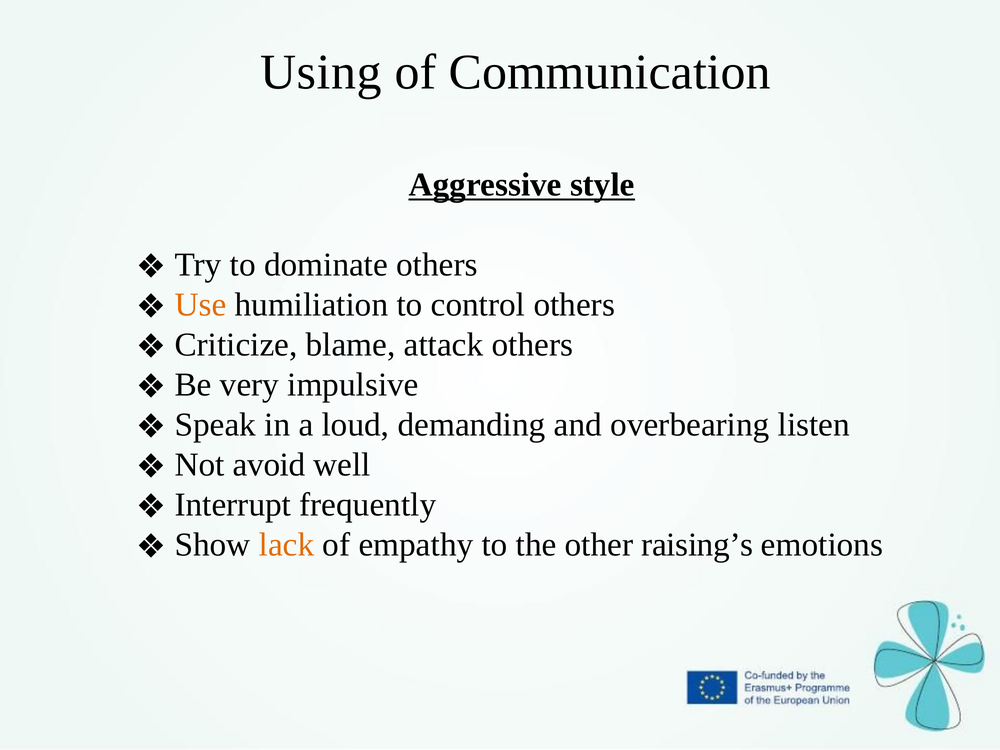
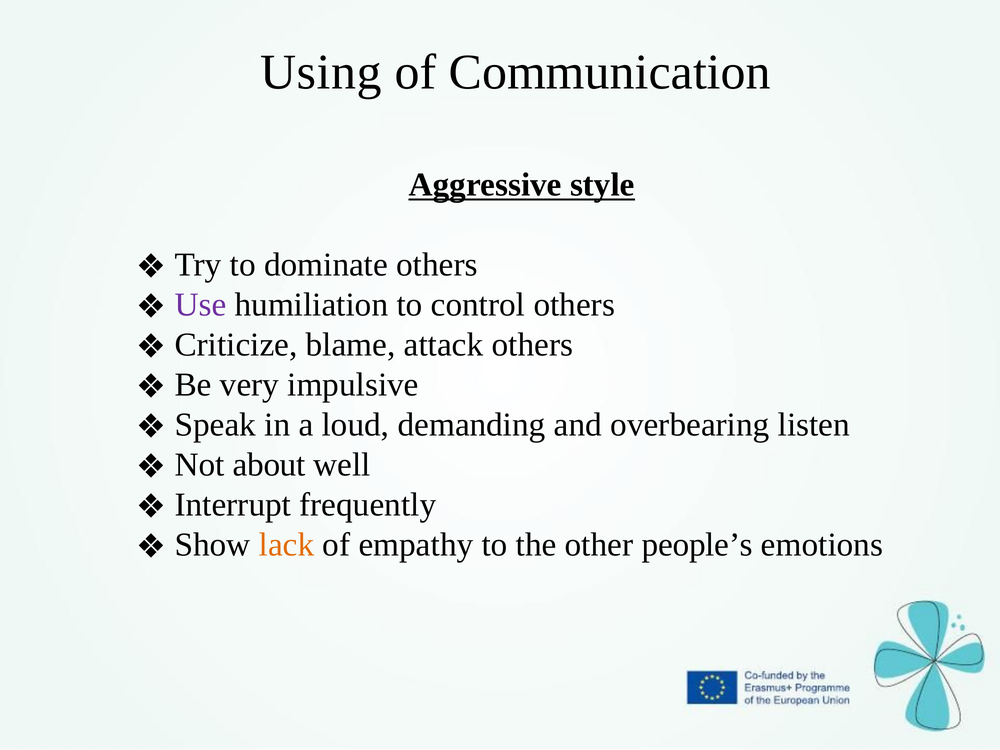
Use colour: orange -> purple (200, 305)
avoid: avoid -> about (269, 465)
raising’s: raising’s -> people’s (697, 545)
